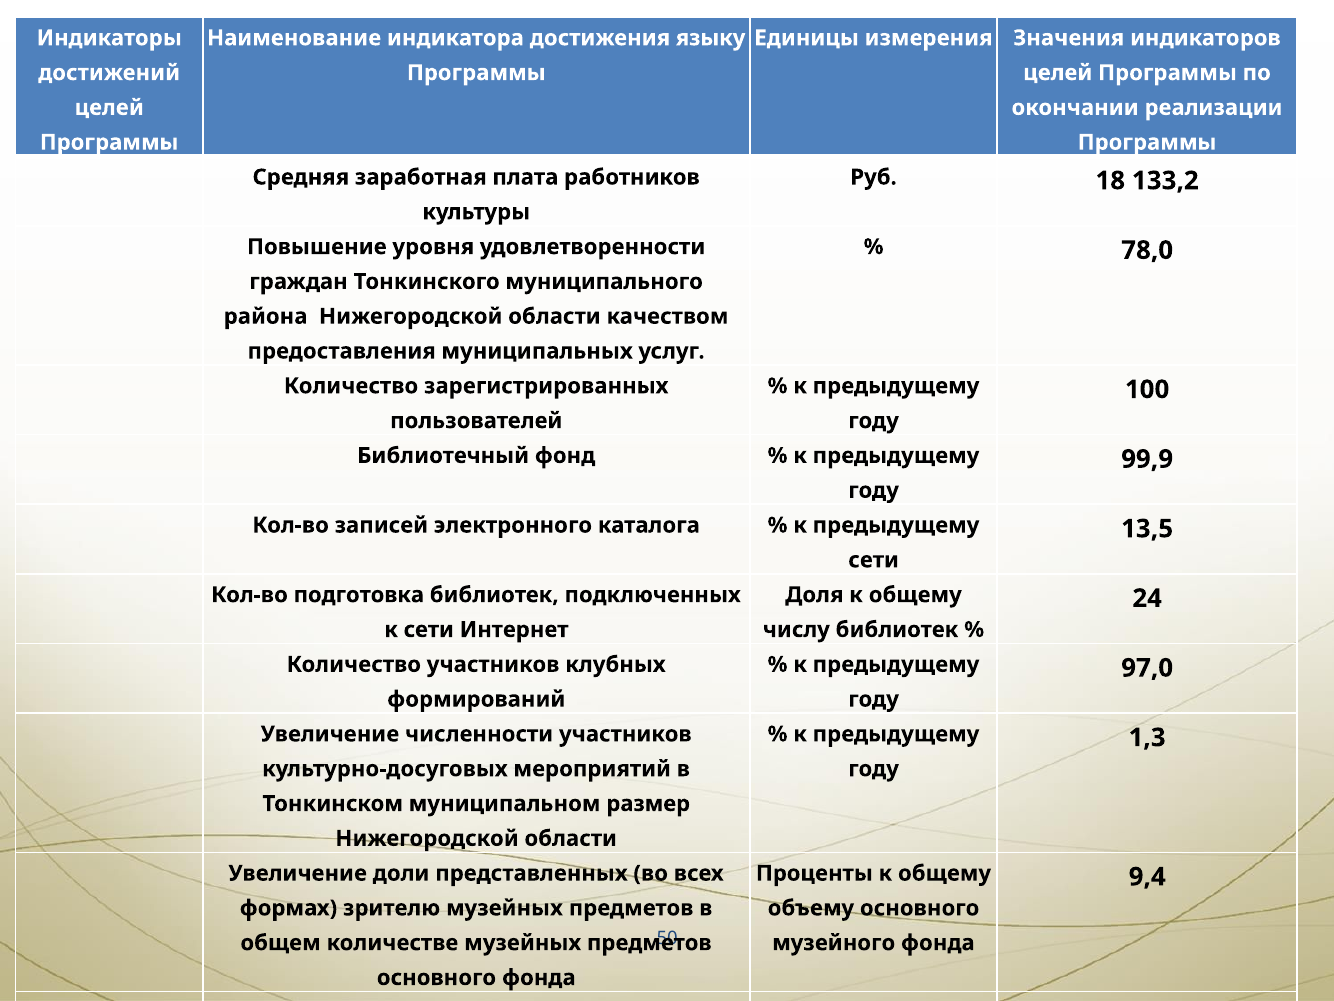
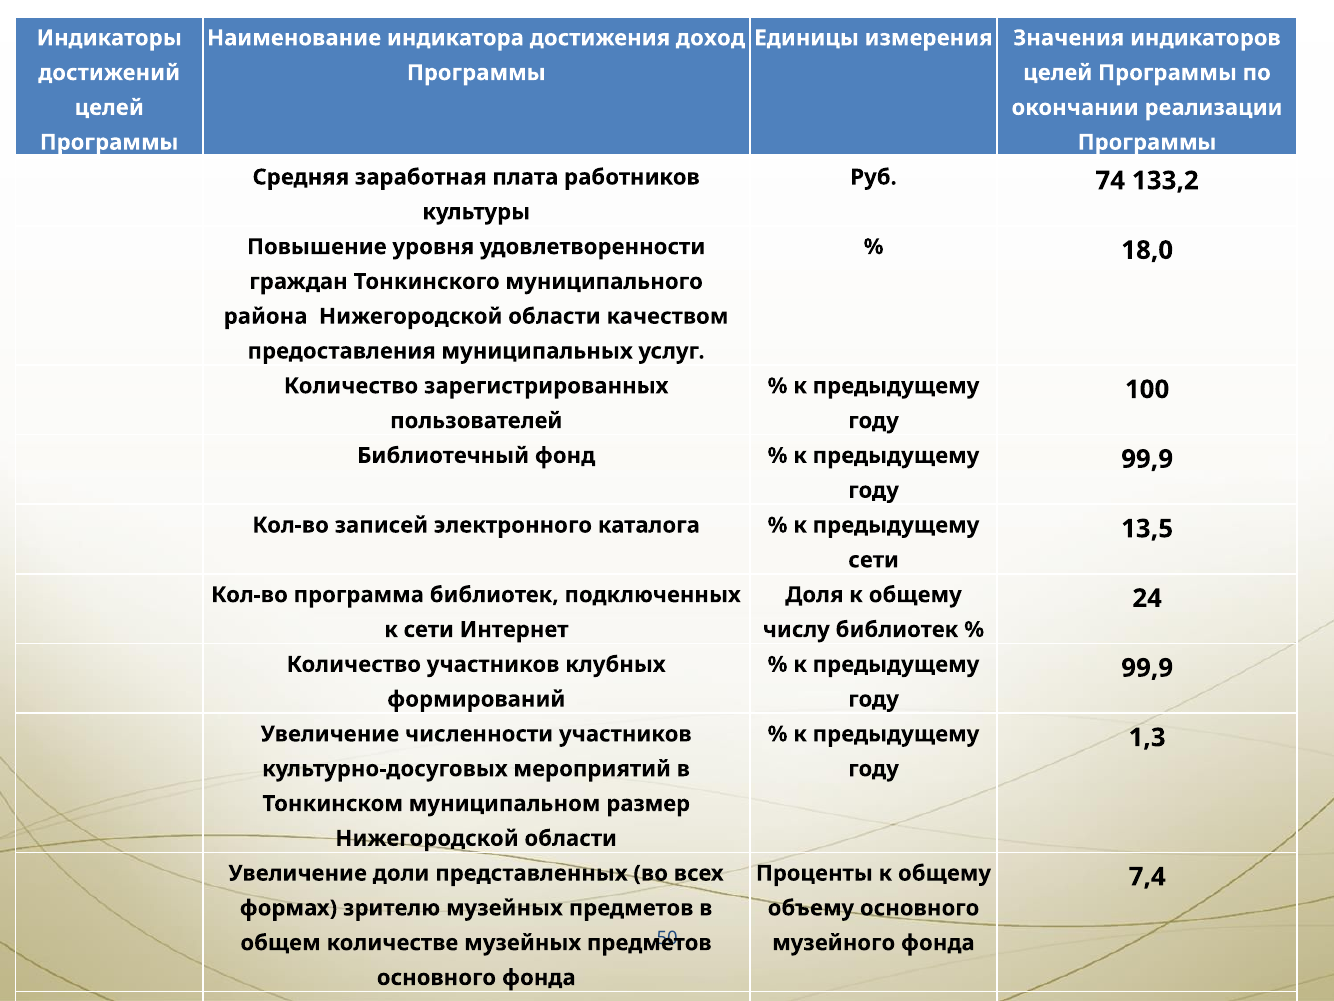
языку: языку -> доход (710, 38)
18: 18 -> 74 (1110, 181)
78,0: 78,0 -> 18,0 (1147, 250)
подготовка: подготовка -> программа (359, 595)
97,0: 97,0 -> 99,9 (1147, 668)
9,4: 9,4 -> 7,4 (1147, 876)
